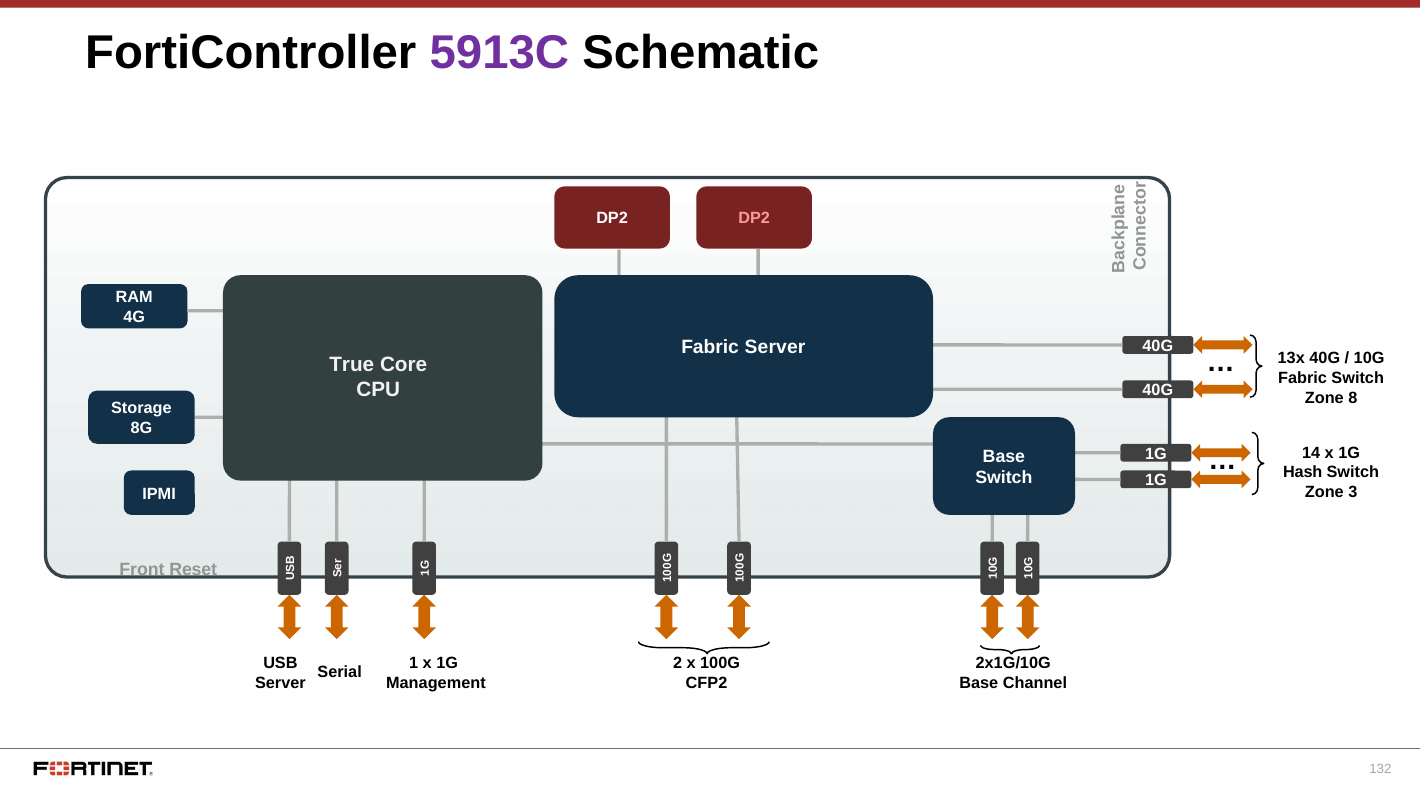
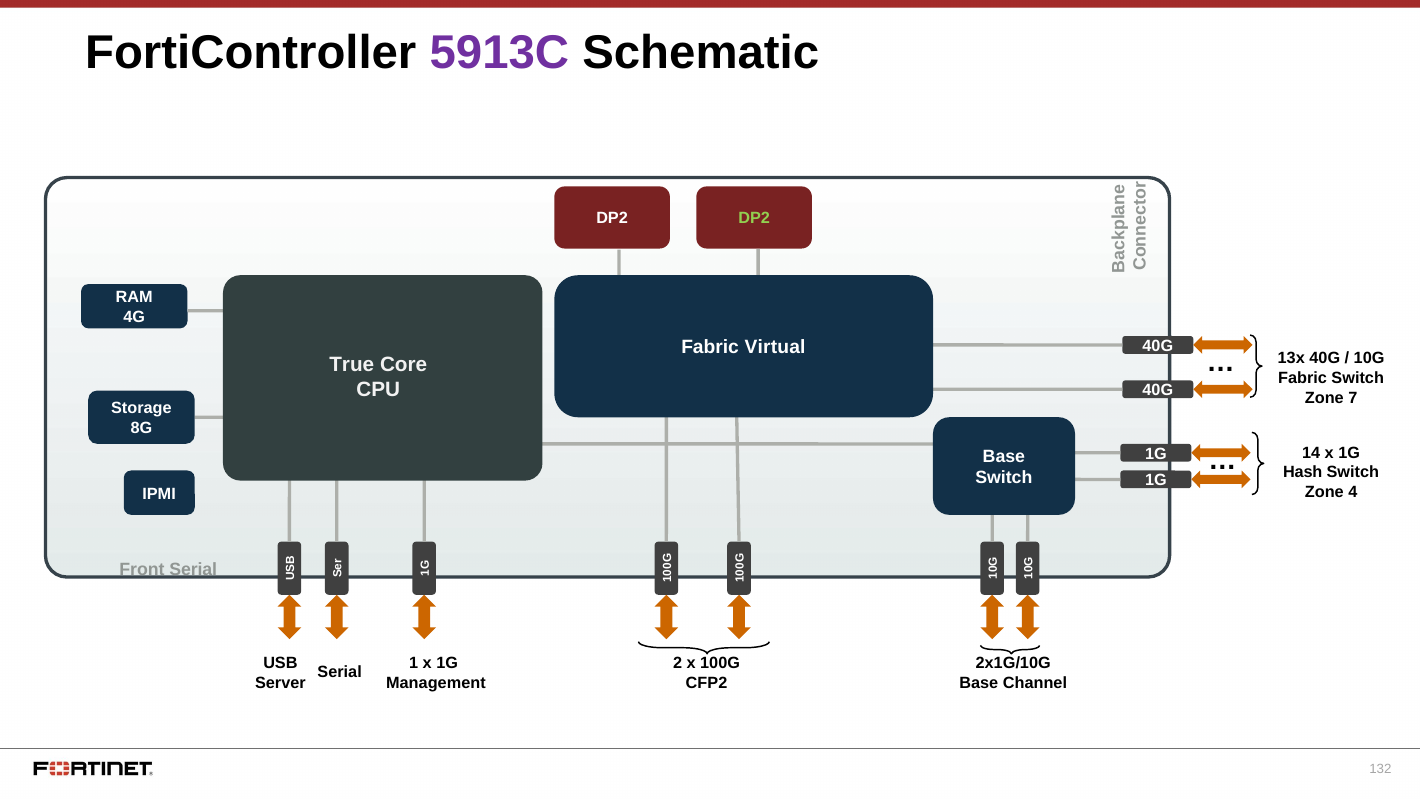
DP2 colour: pink -> light green (754, 219)
Fabric Server: Server -> Virtual (775, 348)
8: 8 -> 7 (1353, 398)
3: 3 -> 4 (1353, 492)
Front Reset: Reset -> Serial (193, 569)
